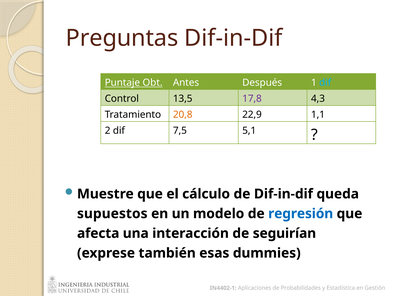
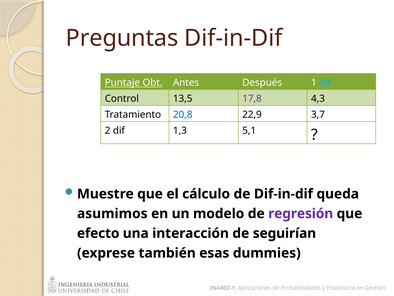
20,8 colour: orange -> blue (183, 114)
1,1: 1,1 -> 3,7 (318, 114)
7,5: 7,5 -> 1,3 (180, 130)
supuestos: supuestos -> asumimos (112, 213)
regresión colour: blue -> purple (301, 213)
afecta: afecta -> efecto (98, 233)
